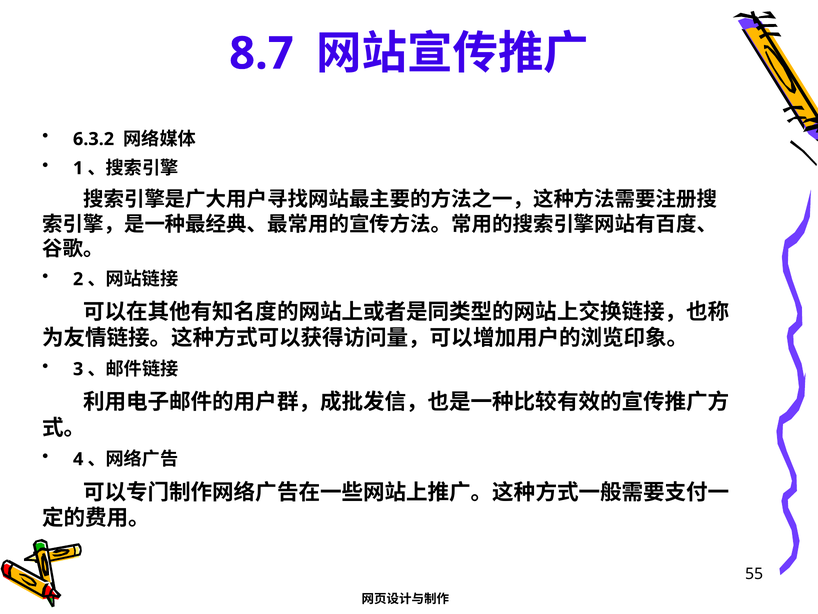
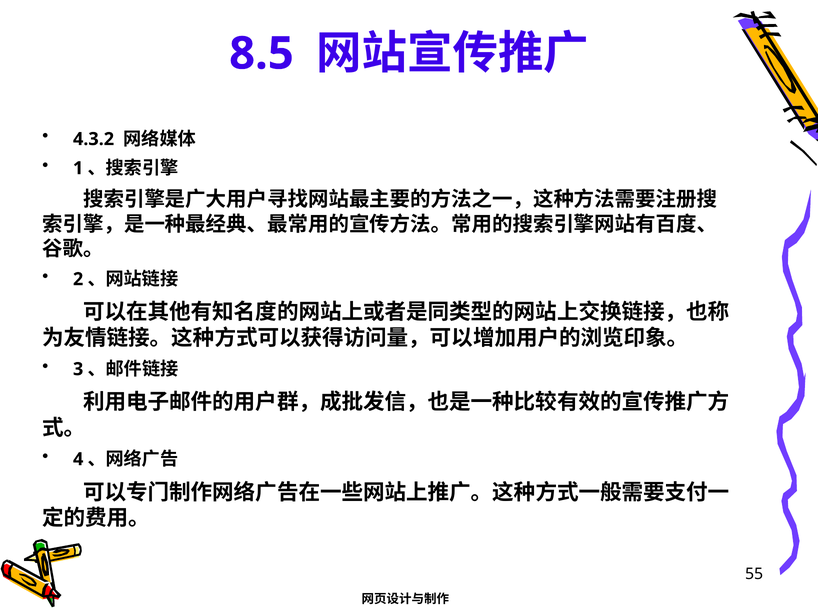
8.7: 8.7 -> 8.5 (261, 54)
6.3.2: 6.3.2 -> 4.3.2 (94, 139)
